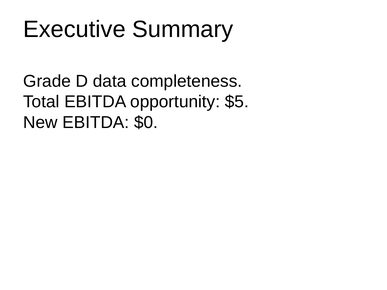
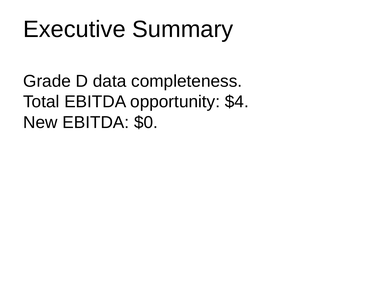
$5: $5 -> $4 (237, 102)
